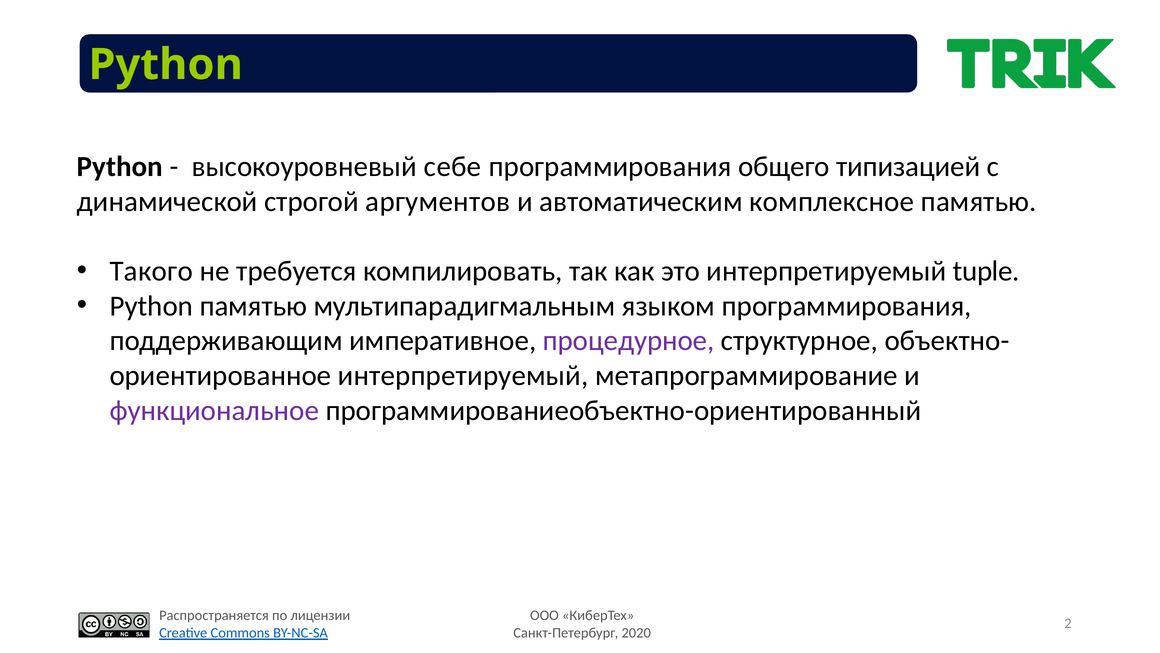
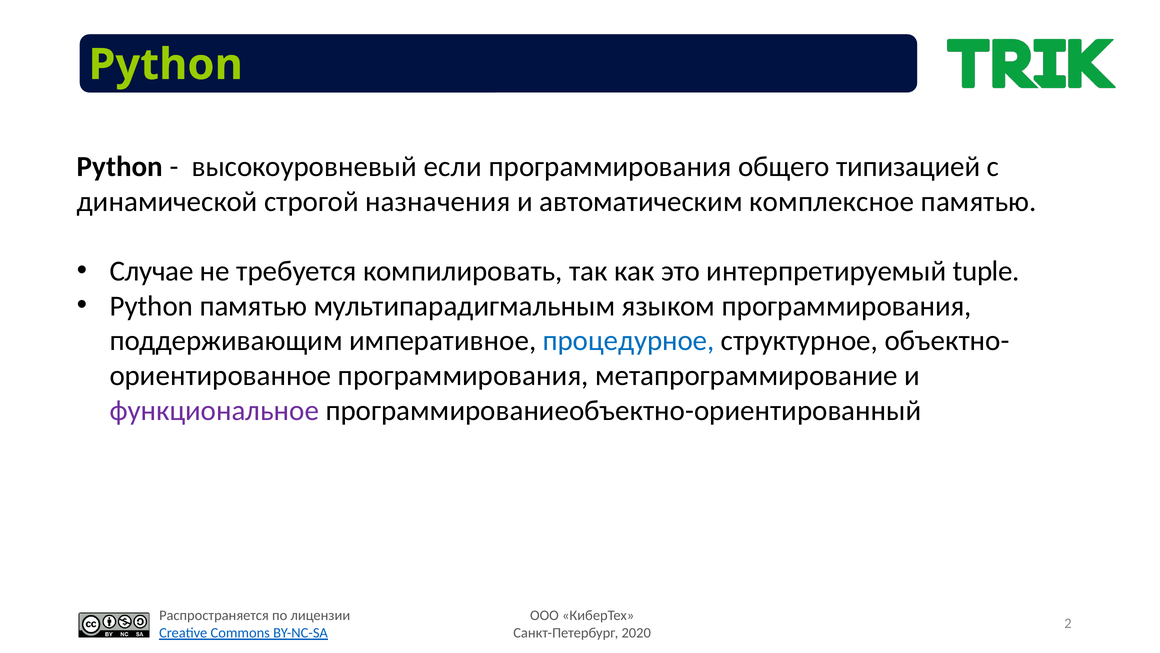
себе: себе -> если (453, 167)
аргументов: аргументов -> назначения (438, 201)
Такого: Такого -> Случае (151, 271)
процедурное colour: purple -> blue (629, 341)
интерпретируемый: интерпретируемый -> программирования (463, 375)
